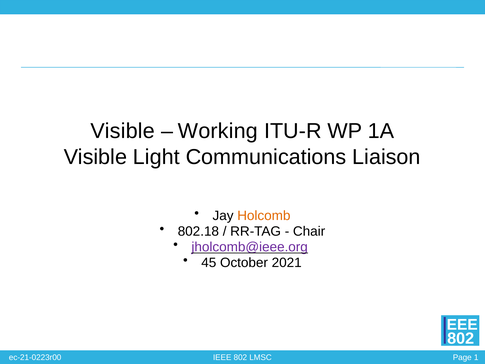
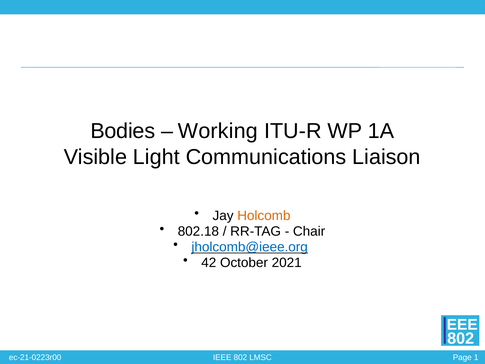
Visible: Visible -> Bodies (123, 131)
jholcomb@ieee.org colour: purple -> blue (250, 247)
45: 45 -> 42 (209, 263)
